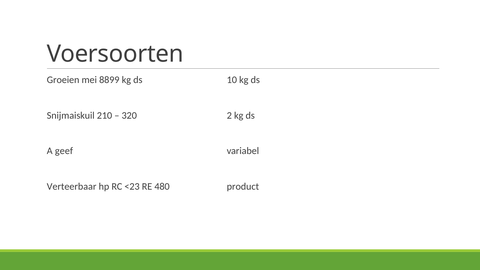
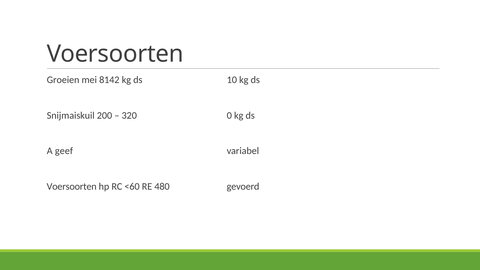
8899: 8899 -> 8142 (109, 80)
210: 210 -> 200 (104, 115)
2: 2 -> 0 (229, 115)
Verteerbaar: Verteerbaar -> Voersoorten (72, 187)
<23: <23 -> <60 (132, 187)
product: product -> gevoerd (243, 187)
